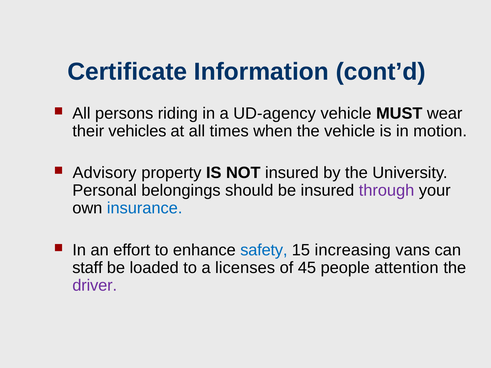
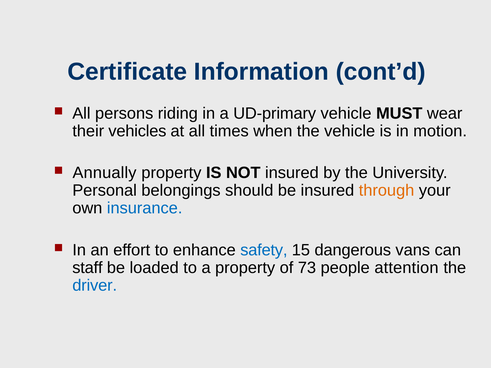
UD-agency: UD-agency -> UD-primary (275, 114)
Advisory: Advisory -> Annually (105, 173)
through colour: purple -> orange (387, 191)
increasing: increasing -> dangerous (353, 250)
a licenses: licenses -> property (245, 268)
45: 45 -> 73 (307, 268)
driver colour: purple -> blue (95, 286)
